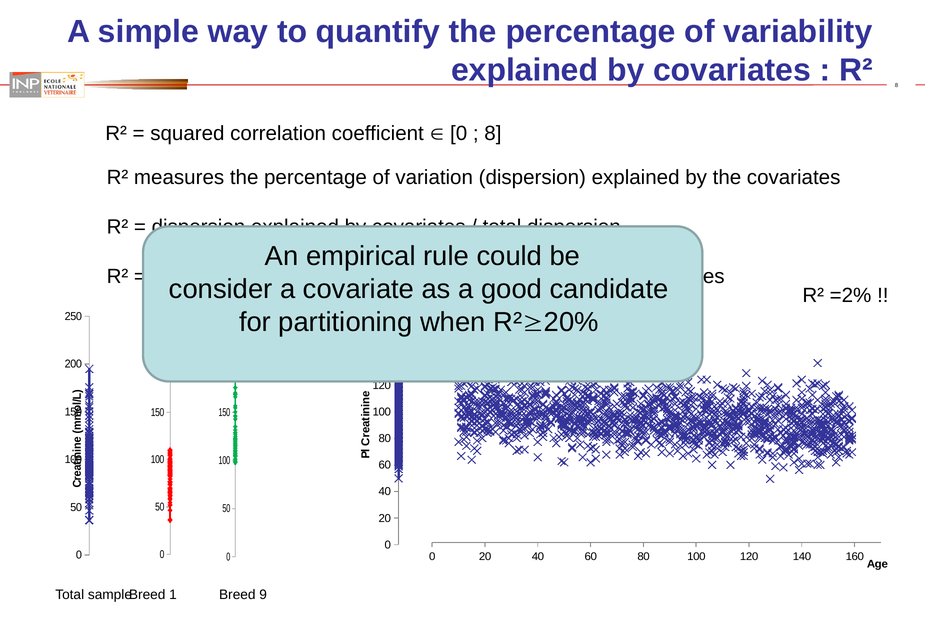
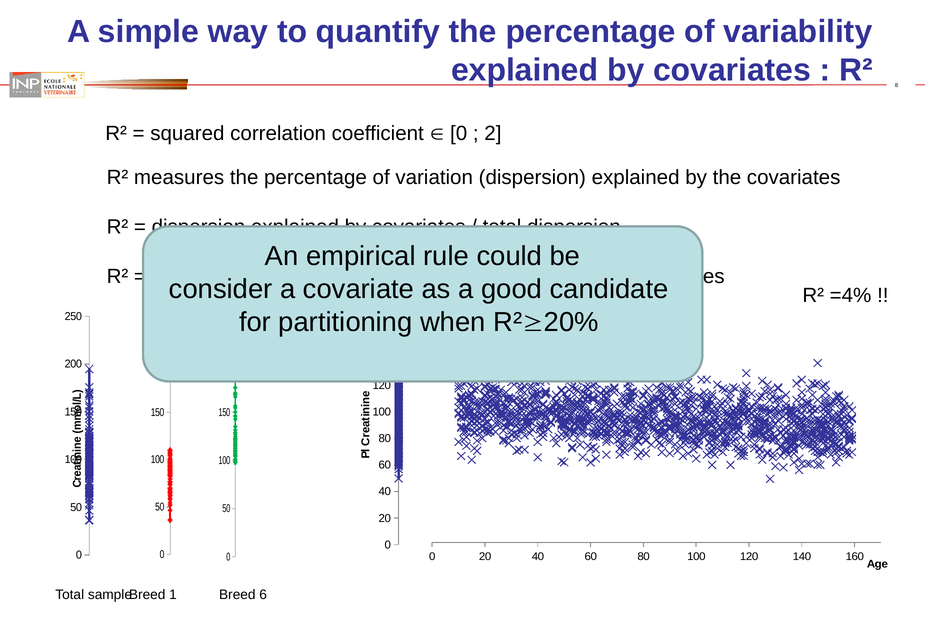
8: 8 -> 2 (493, 133)
=2%: =2% -> =4% (850, 295)
9: 9 -> 6 (263, 594)
